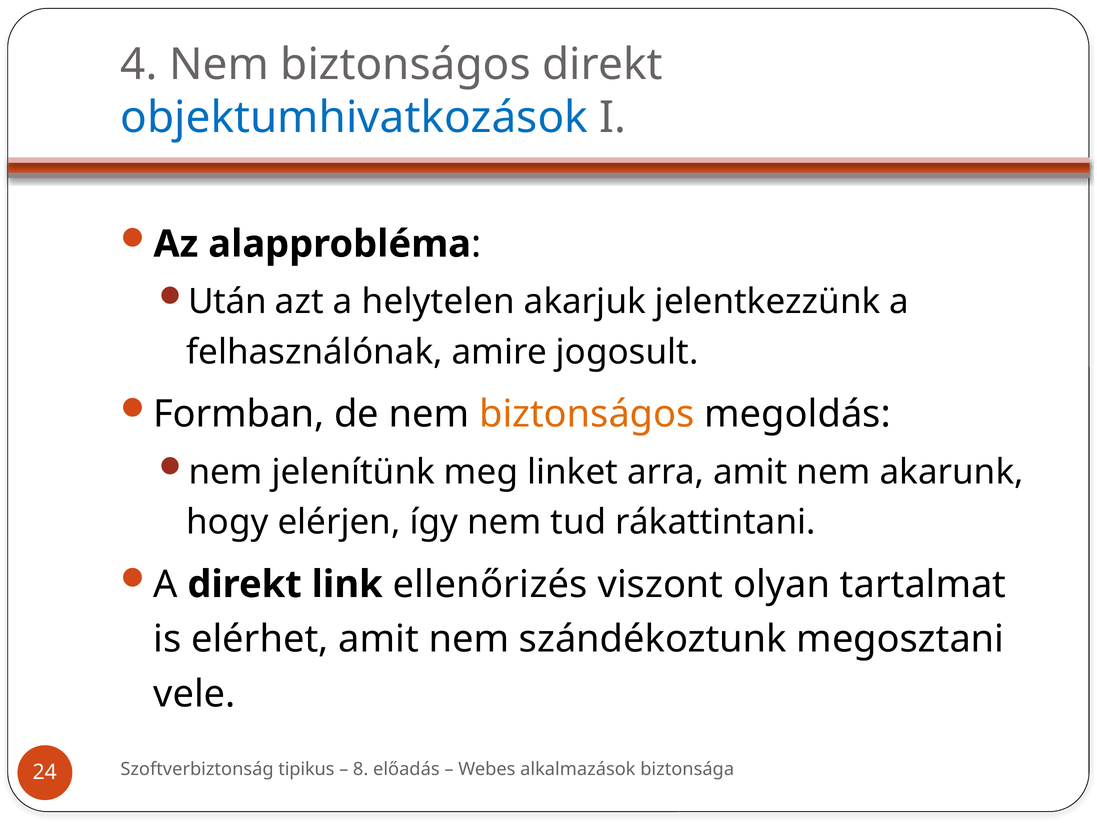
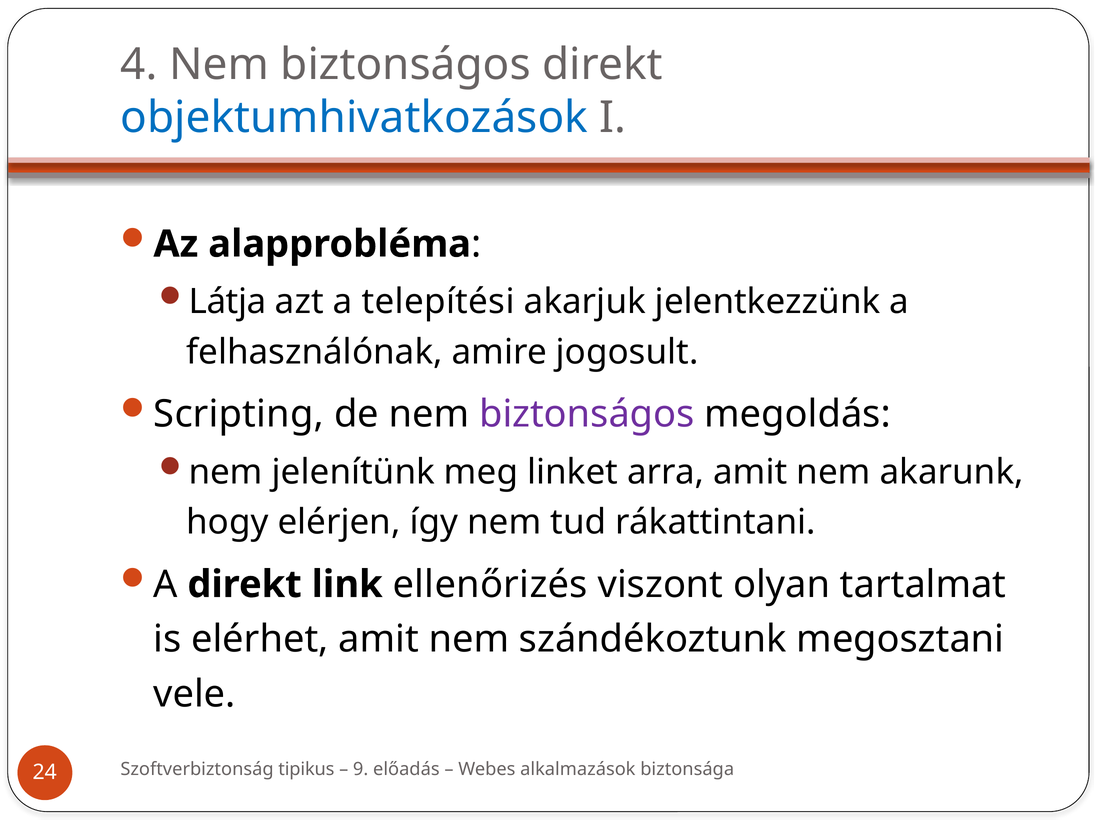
Után: Után -> Látja (227, 302)
helytelen: helytelen -> telepítési (438, 302)
Formban: Formban -> Scripting (239, 414)
biztonságos colour: orange -> purple (587, 414)
8: 8 -> 9 (361, 769)
